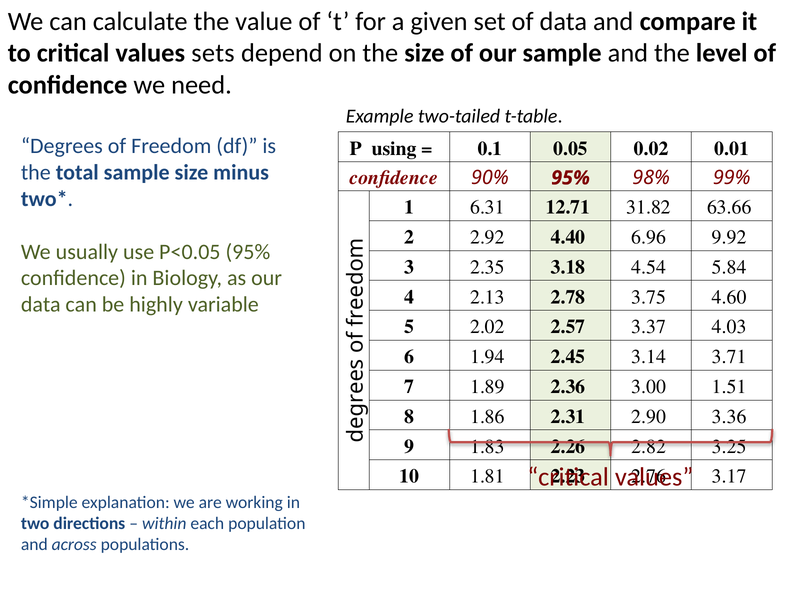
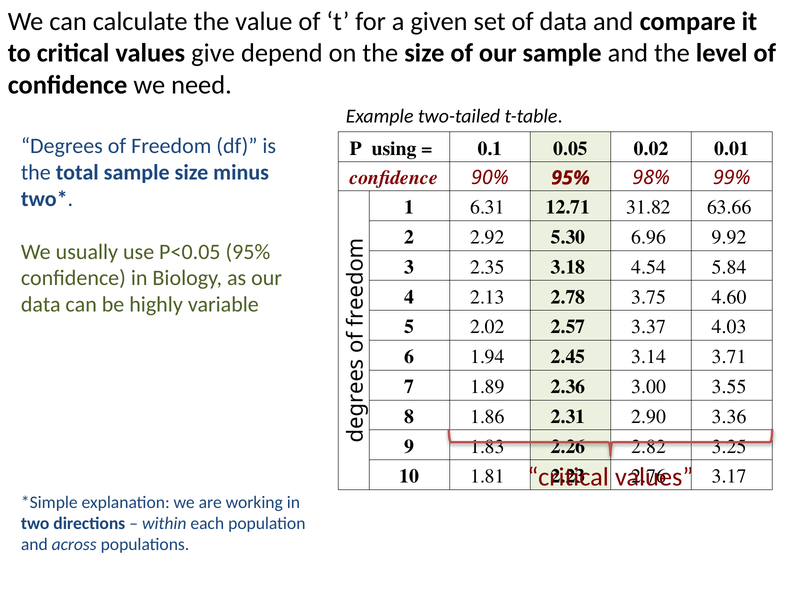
sets: sets -> give (213, 53)
4.40: 4.40 -> 5.30 (568, 237)
1.51: 1.51 -> 3.55 (729, 387)
